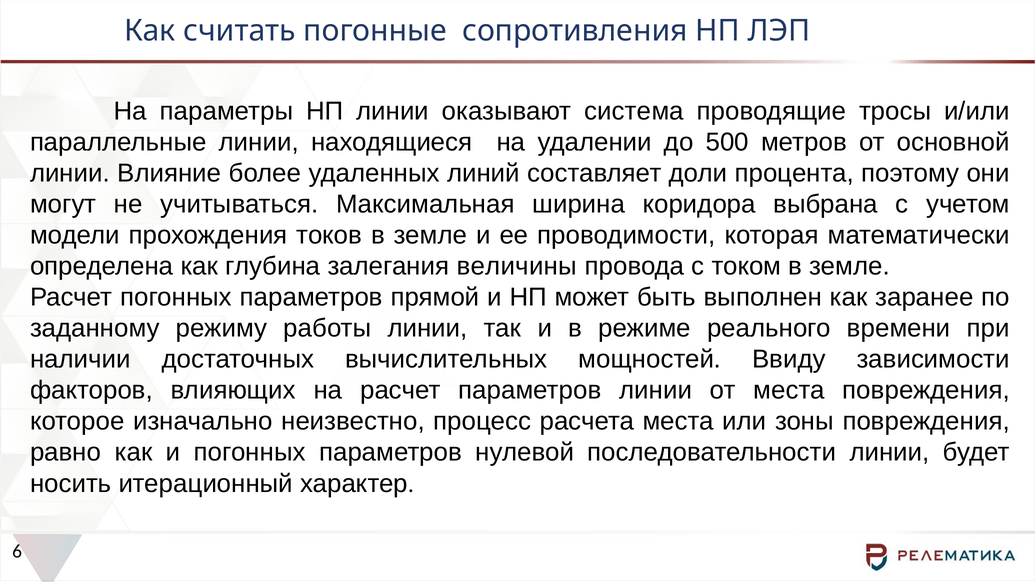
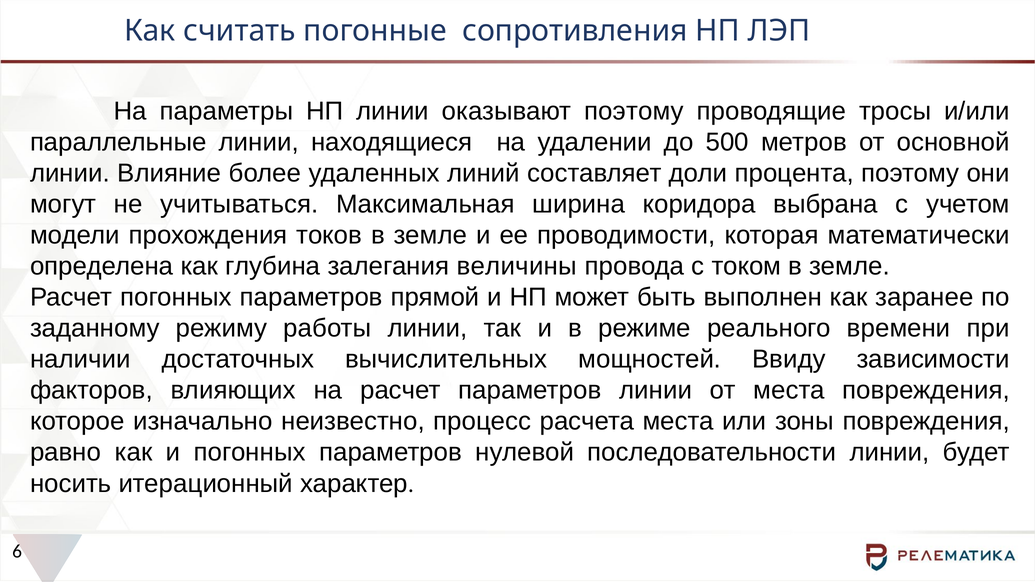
оказывают система: система -> поэтому (634, 111)
